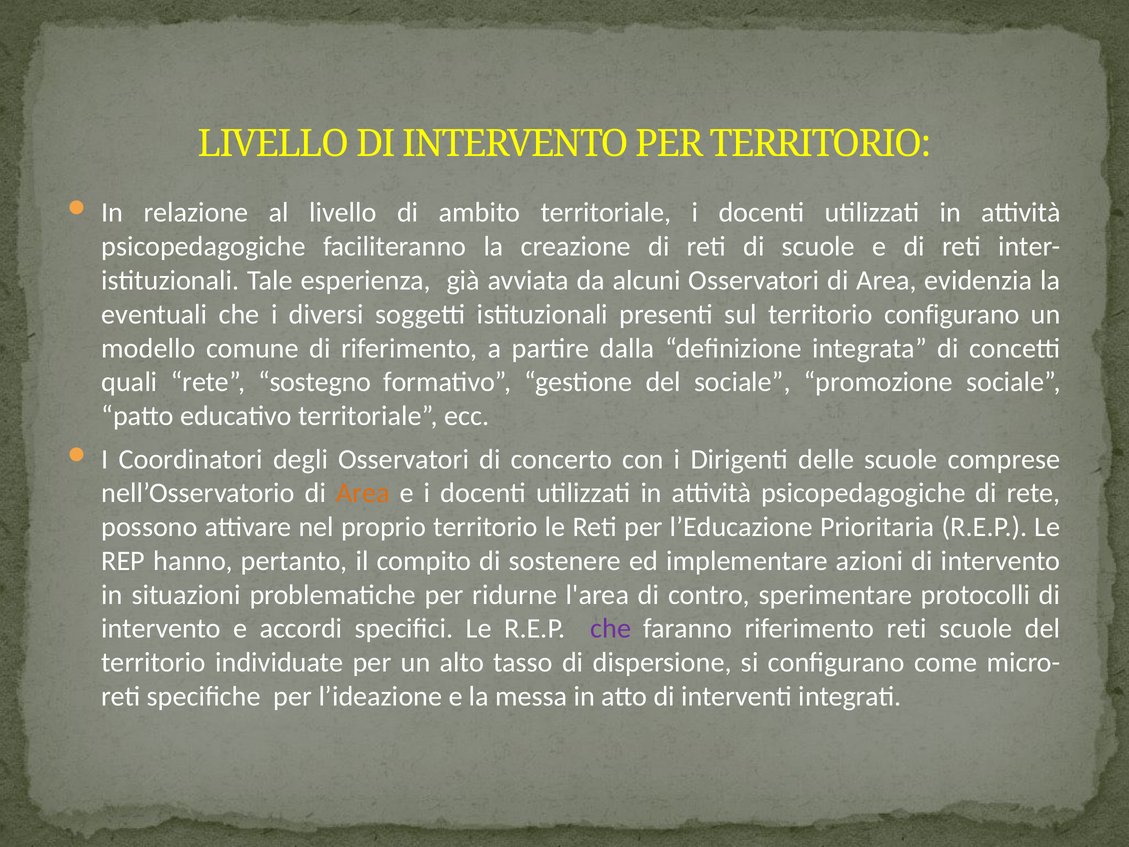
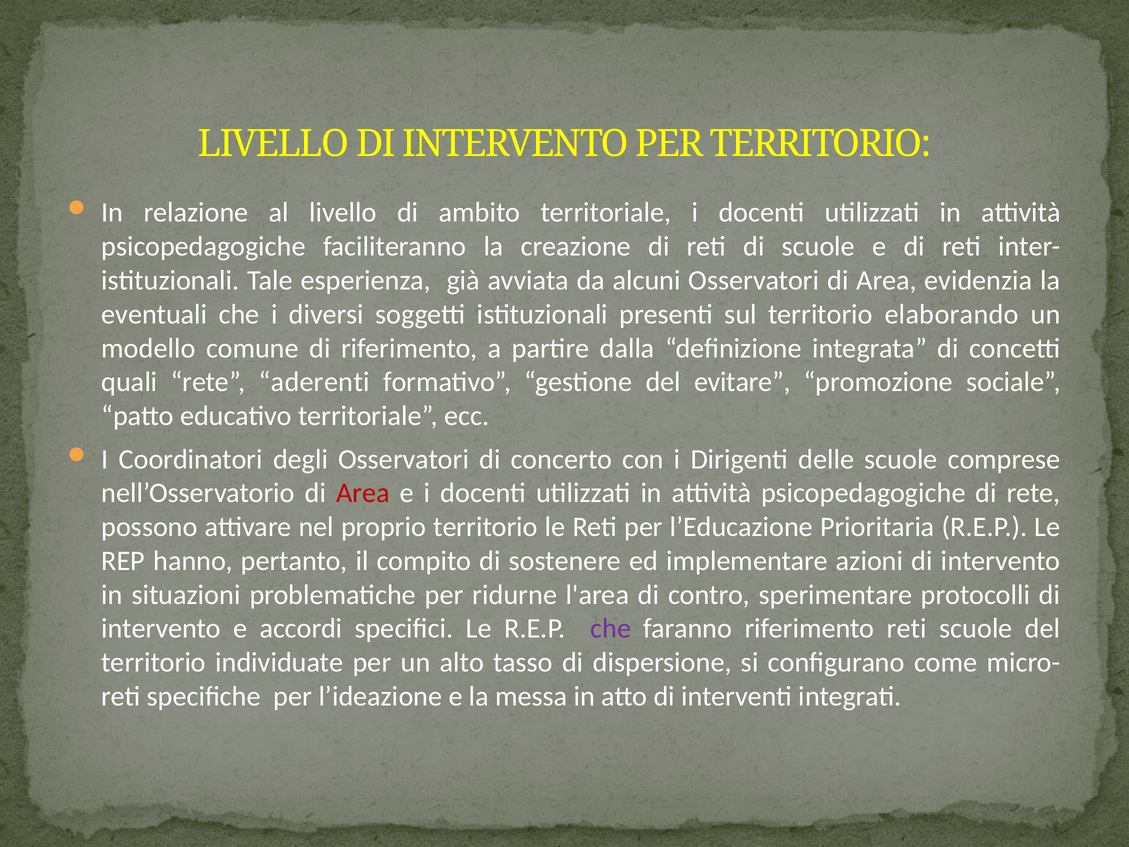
territorio configurano: configurano -> elaborando (952, 314)
sostegno: sostegno -> aderenti (314, 382)
del sociale: sociale -> evitare (742, 382)
Area colour: orange -> red (363, 493)
